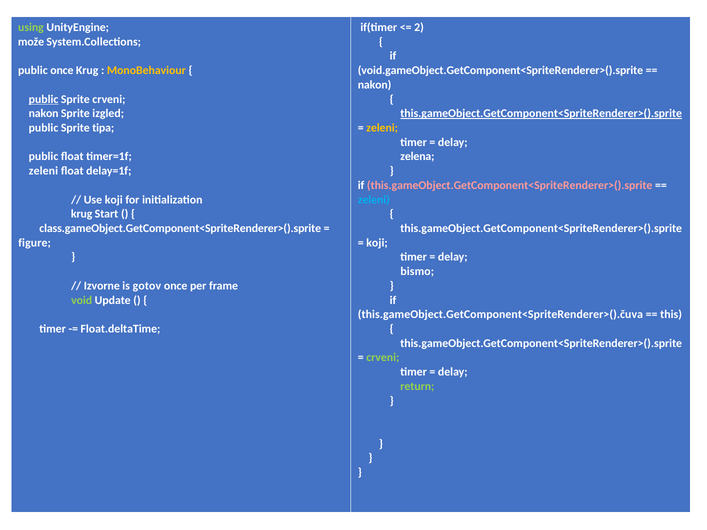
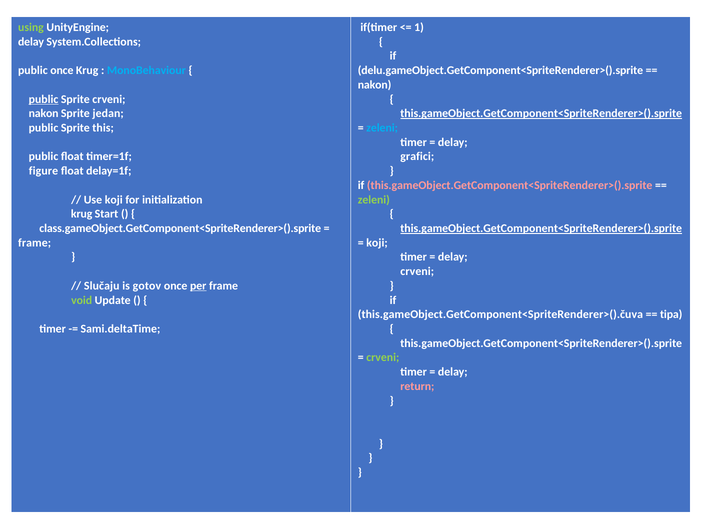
2: 2 -> 1 (419, 27)
može: može -> delay (31, 42)
MonoBehaviour colour: yellow -> light blue (146, 70)
void.gameObject.GetComponent<SpriteRenderer>().sprite: void.gameObject.GetComponent<SpriteRenderer>().sprite -> delu.gameObject.GetComponent<SpriteRenderer>().sprite (500, 70)
izgled: izgled -> jedan (108, 114)
tipa: tipa -> this (103, 128)
zeleni colour: yellow -> light blue (382, 128)
zelena: zelena -> grafici (417, 157)
zeleni: zeleni -> figure (43, 171)
zeleni colour: light blue -> light green (374, 200)
this.gameObject.GetComponent<SpriteRenderer>().sprite underline: none -> present (541, 228)
figure: figure -> frame (35, 243)
bismo: bismo -> crveni (417, 272)
Izvorne: Izvorne -> Slučaju (102, 286)
per underline: none -> present (198, 286)
this: this -> tipa (671, 315)
Float.deltaTime: Float.deltaTime -> Sami.deltaTime (120, 329)
return colour: light green -> pink (417, 386)
